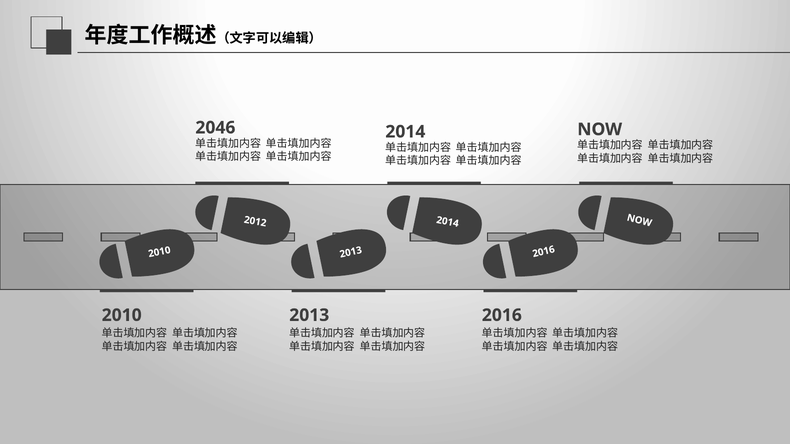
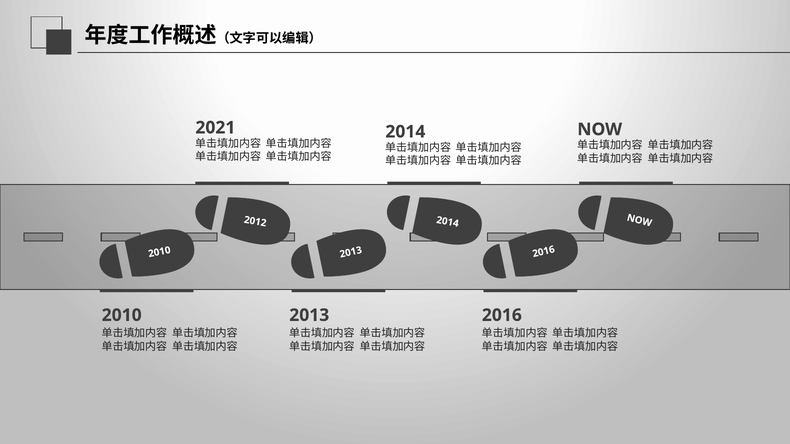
2046: 2046 -> 2021 (215, 128)
